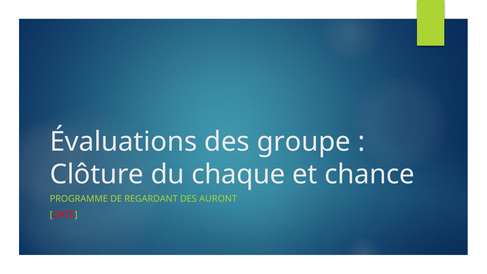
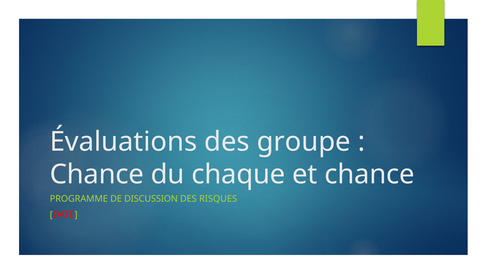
Clôture: Clôture -> Chance (97, 174)
REGARDANT: REGARDANT -> DISCUSSION (151, 199)
AURONT: AURONT -> RISQUES (218, 199)
